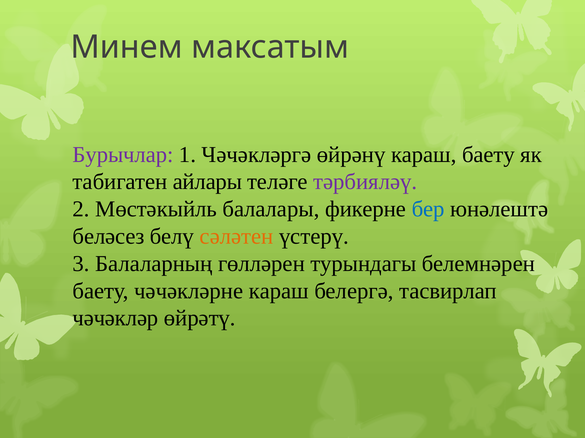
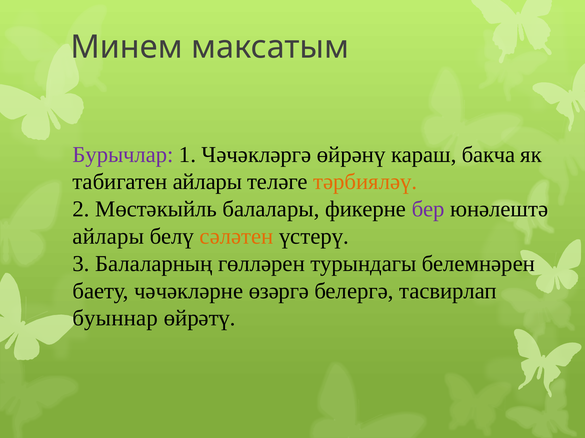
караш баету: баету -> бакча (488, 155)
тәрбияләү colour: purple -> orange (365, 182)
бер colour: blue -> purple (428, 209)
беләсез: беләсез -> айлары (108, 237)
чәчәкләрне караш: караш -> өзәргә (279, 291)
чәчәкләр: чәчәкләр -> буыннар (115, 319)
